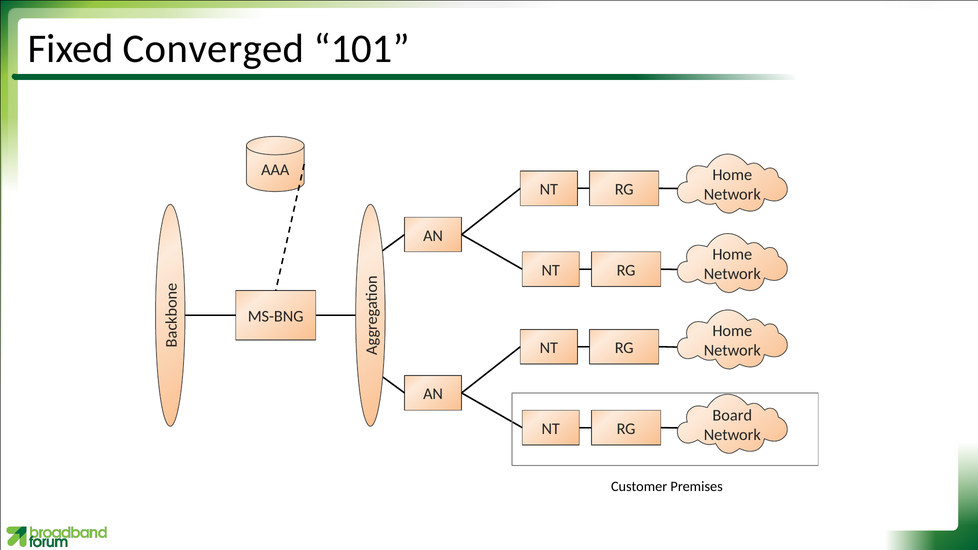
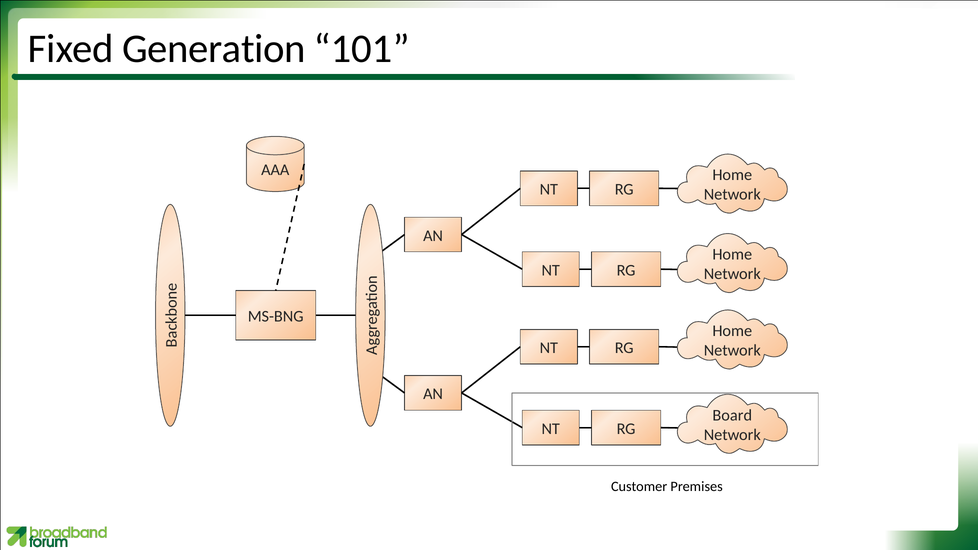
Converged: Converged -> Generation (214, 49)
